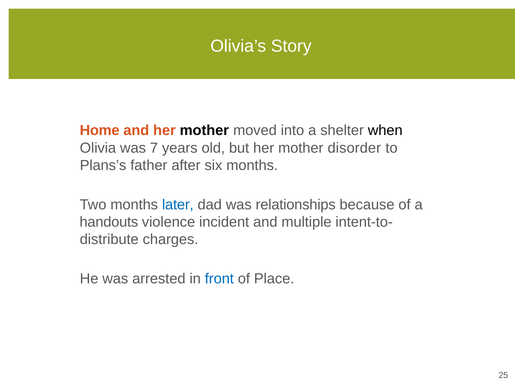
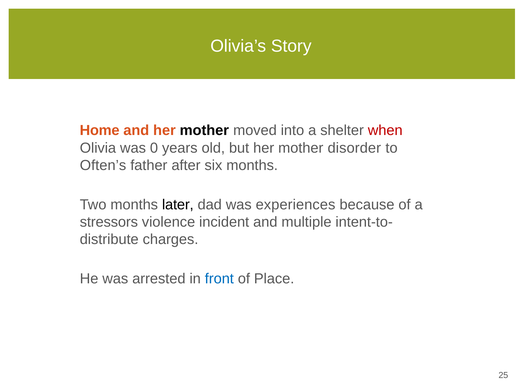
when colour: black -> red (385, 130)
7: 7 -> 0 (154, 148)
Plans’s: Plans’s -> Often’s (103, 165)
later colour: blue -> black (178, 204)
relationships: relationships -> experiences (296, 204)
handouts: handouts -> stressors (109, 222)
